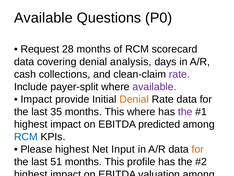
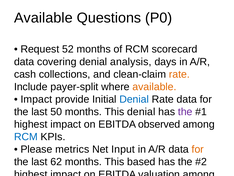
28: 28 -> 52 (68, 49)
rate colour: purple -> orange (179, 74)
available colour: purple -> orange (154, 87)
Denial colour: orange -> blue (134, 99)
35: 35 -> 50 (56, 111)
This where: where -> denial (141, 111)
predicted: predicted -> observed (159, 124)
Please highest: highest -> metrics (72, 149)
51: 51 -> 62 (56, 161)
profile: profile -> based (141, 161)
